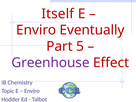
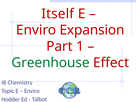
Eventually: Eventually -> Expansion (92, 30)
5: 5 -> 1 (80, 46)
Greenhouse colour: purple -> green (50, 63)
